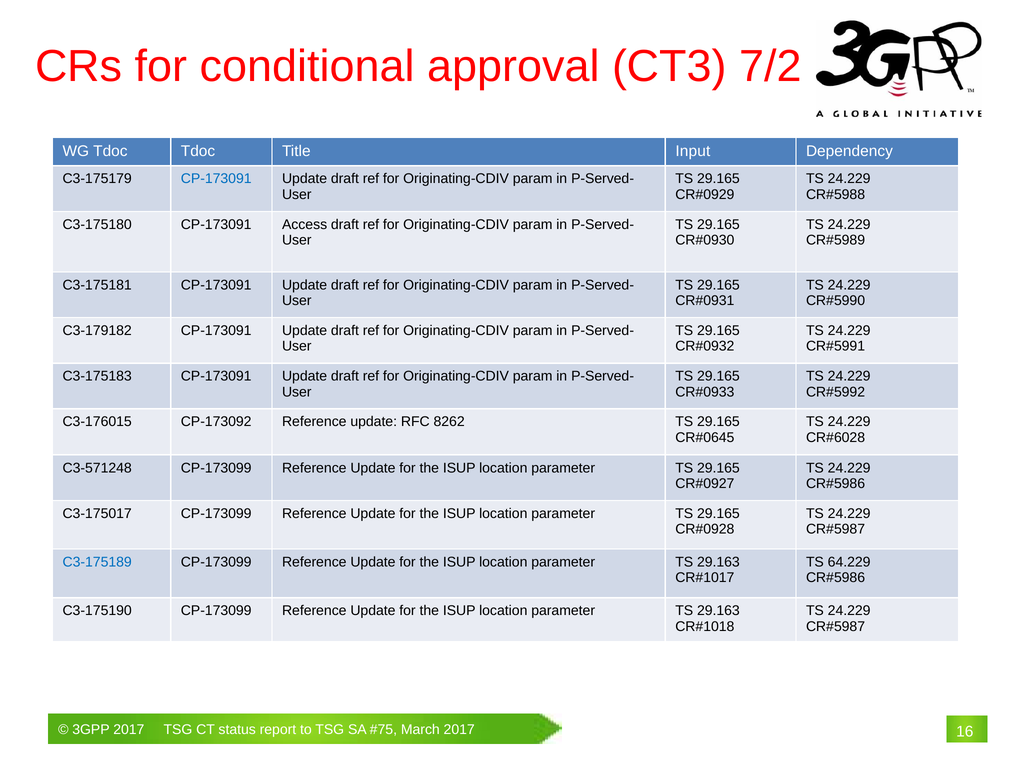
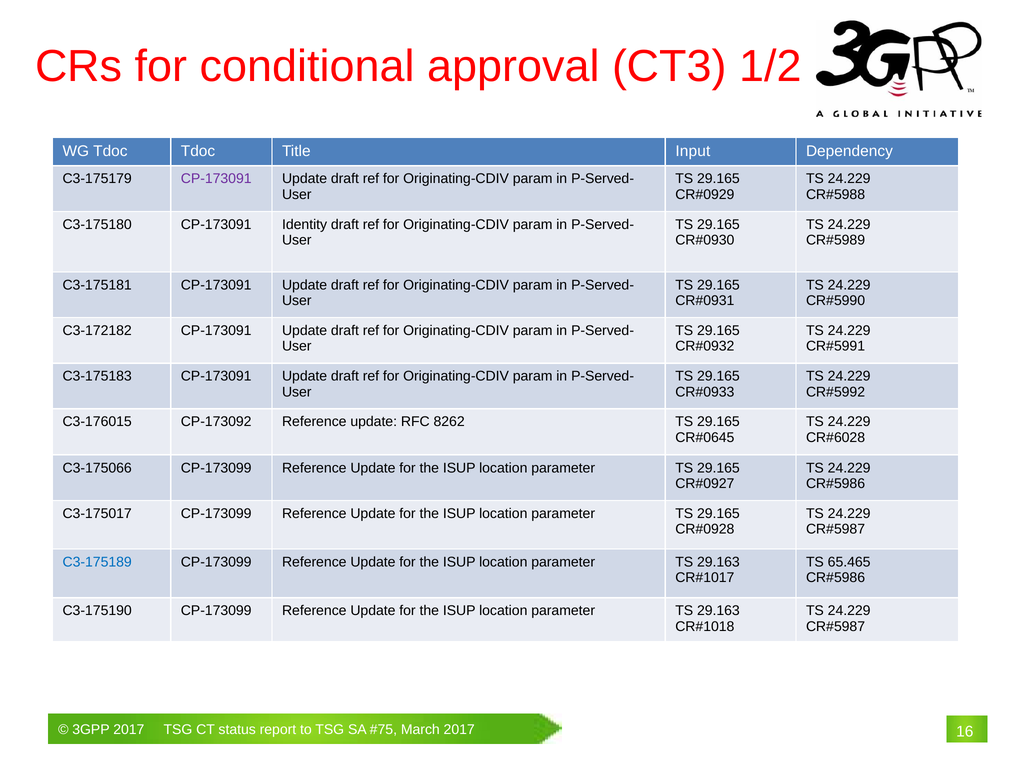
7/2: 7/2 -> 1/2 (771, 66)
CP-173091 colour: blue -> purple (216, 179)
Access: Access -> Identity (305, 225)
C3-179182: C3-179182 -> C3-172182 (97, 331)
C3-571248: C3-571248 -> C3-175066 (97, 468)
64.229: 64.229 -> 65.465 (849, 562)
